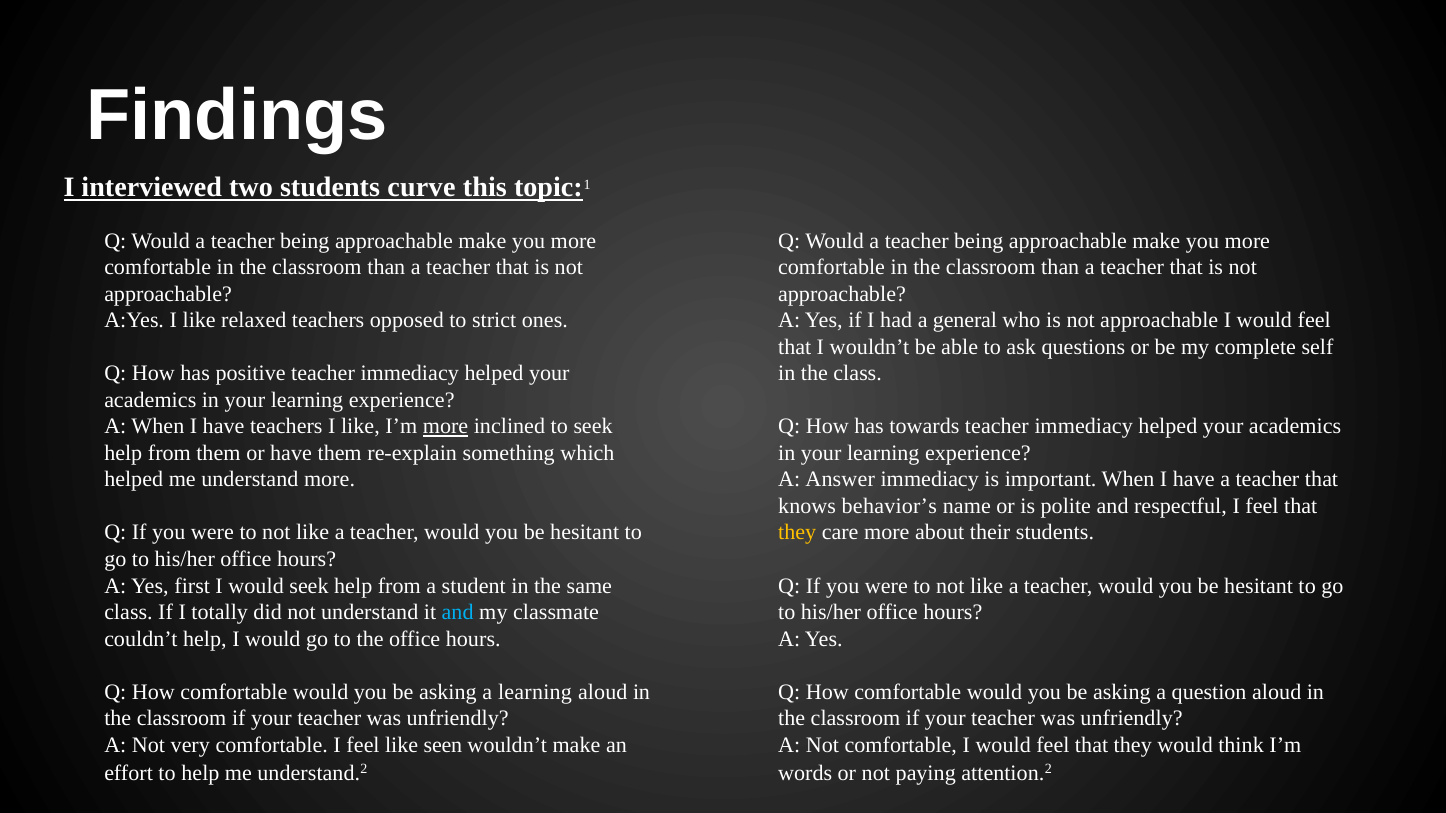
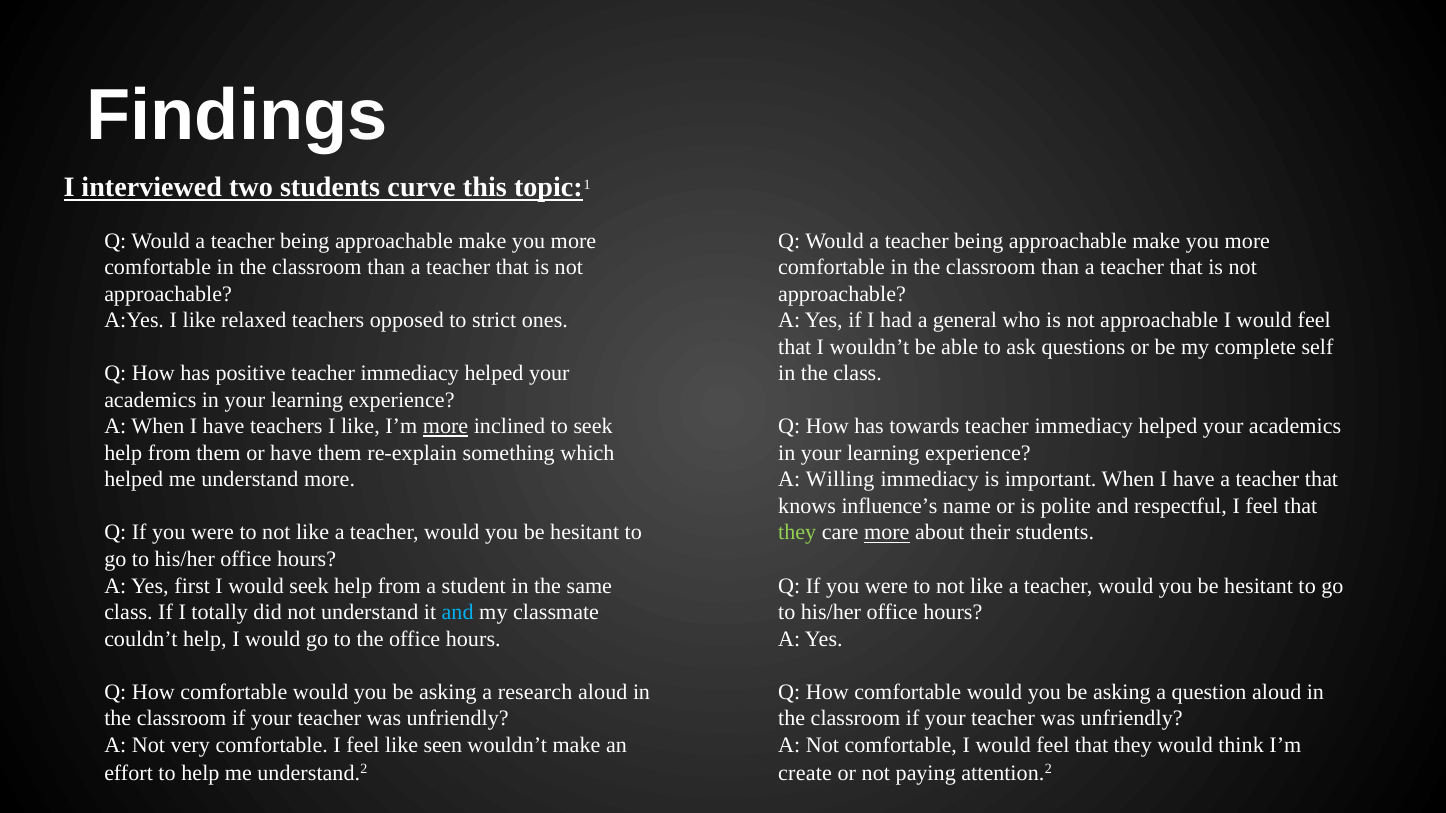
Answer: Answer -> Willing (840, 480)
behavior’s: behavior’s -> influence’s (890, 506)
they colour: yellow -> light green (797, 533)
more underline: none -> present (887, 533)
a learning: learning -> research (535, 692)
words: words -> create (805, 774)
